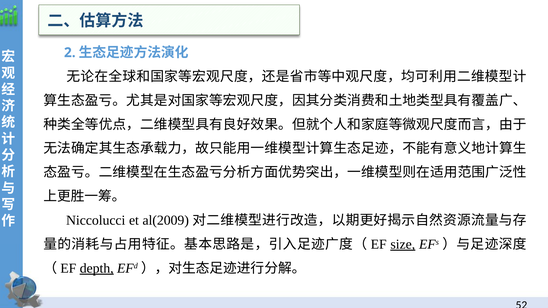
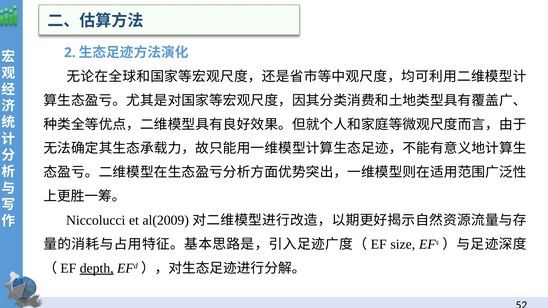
size underline: present -> none (403, 244)
